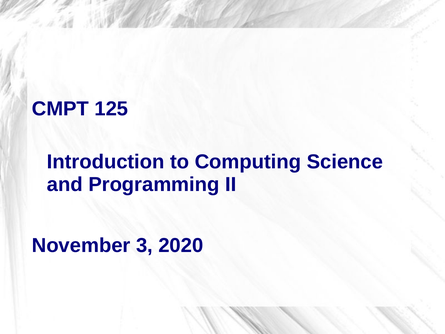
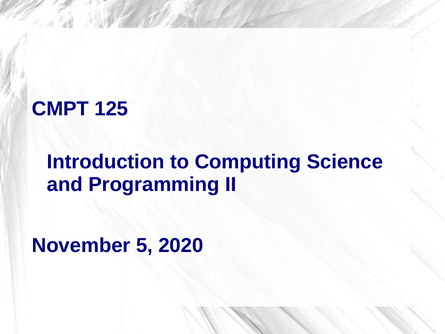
3: 3 -> 5 (144, 245)
